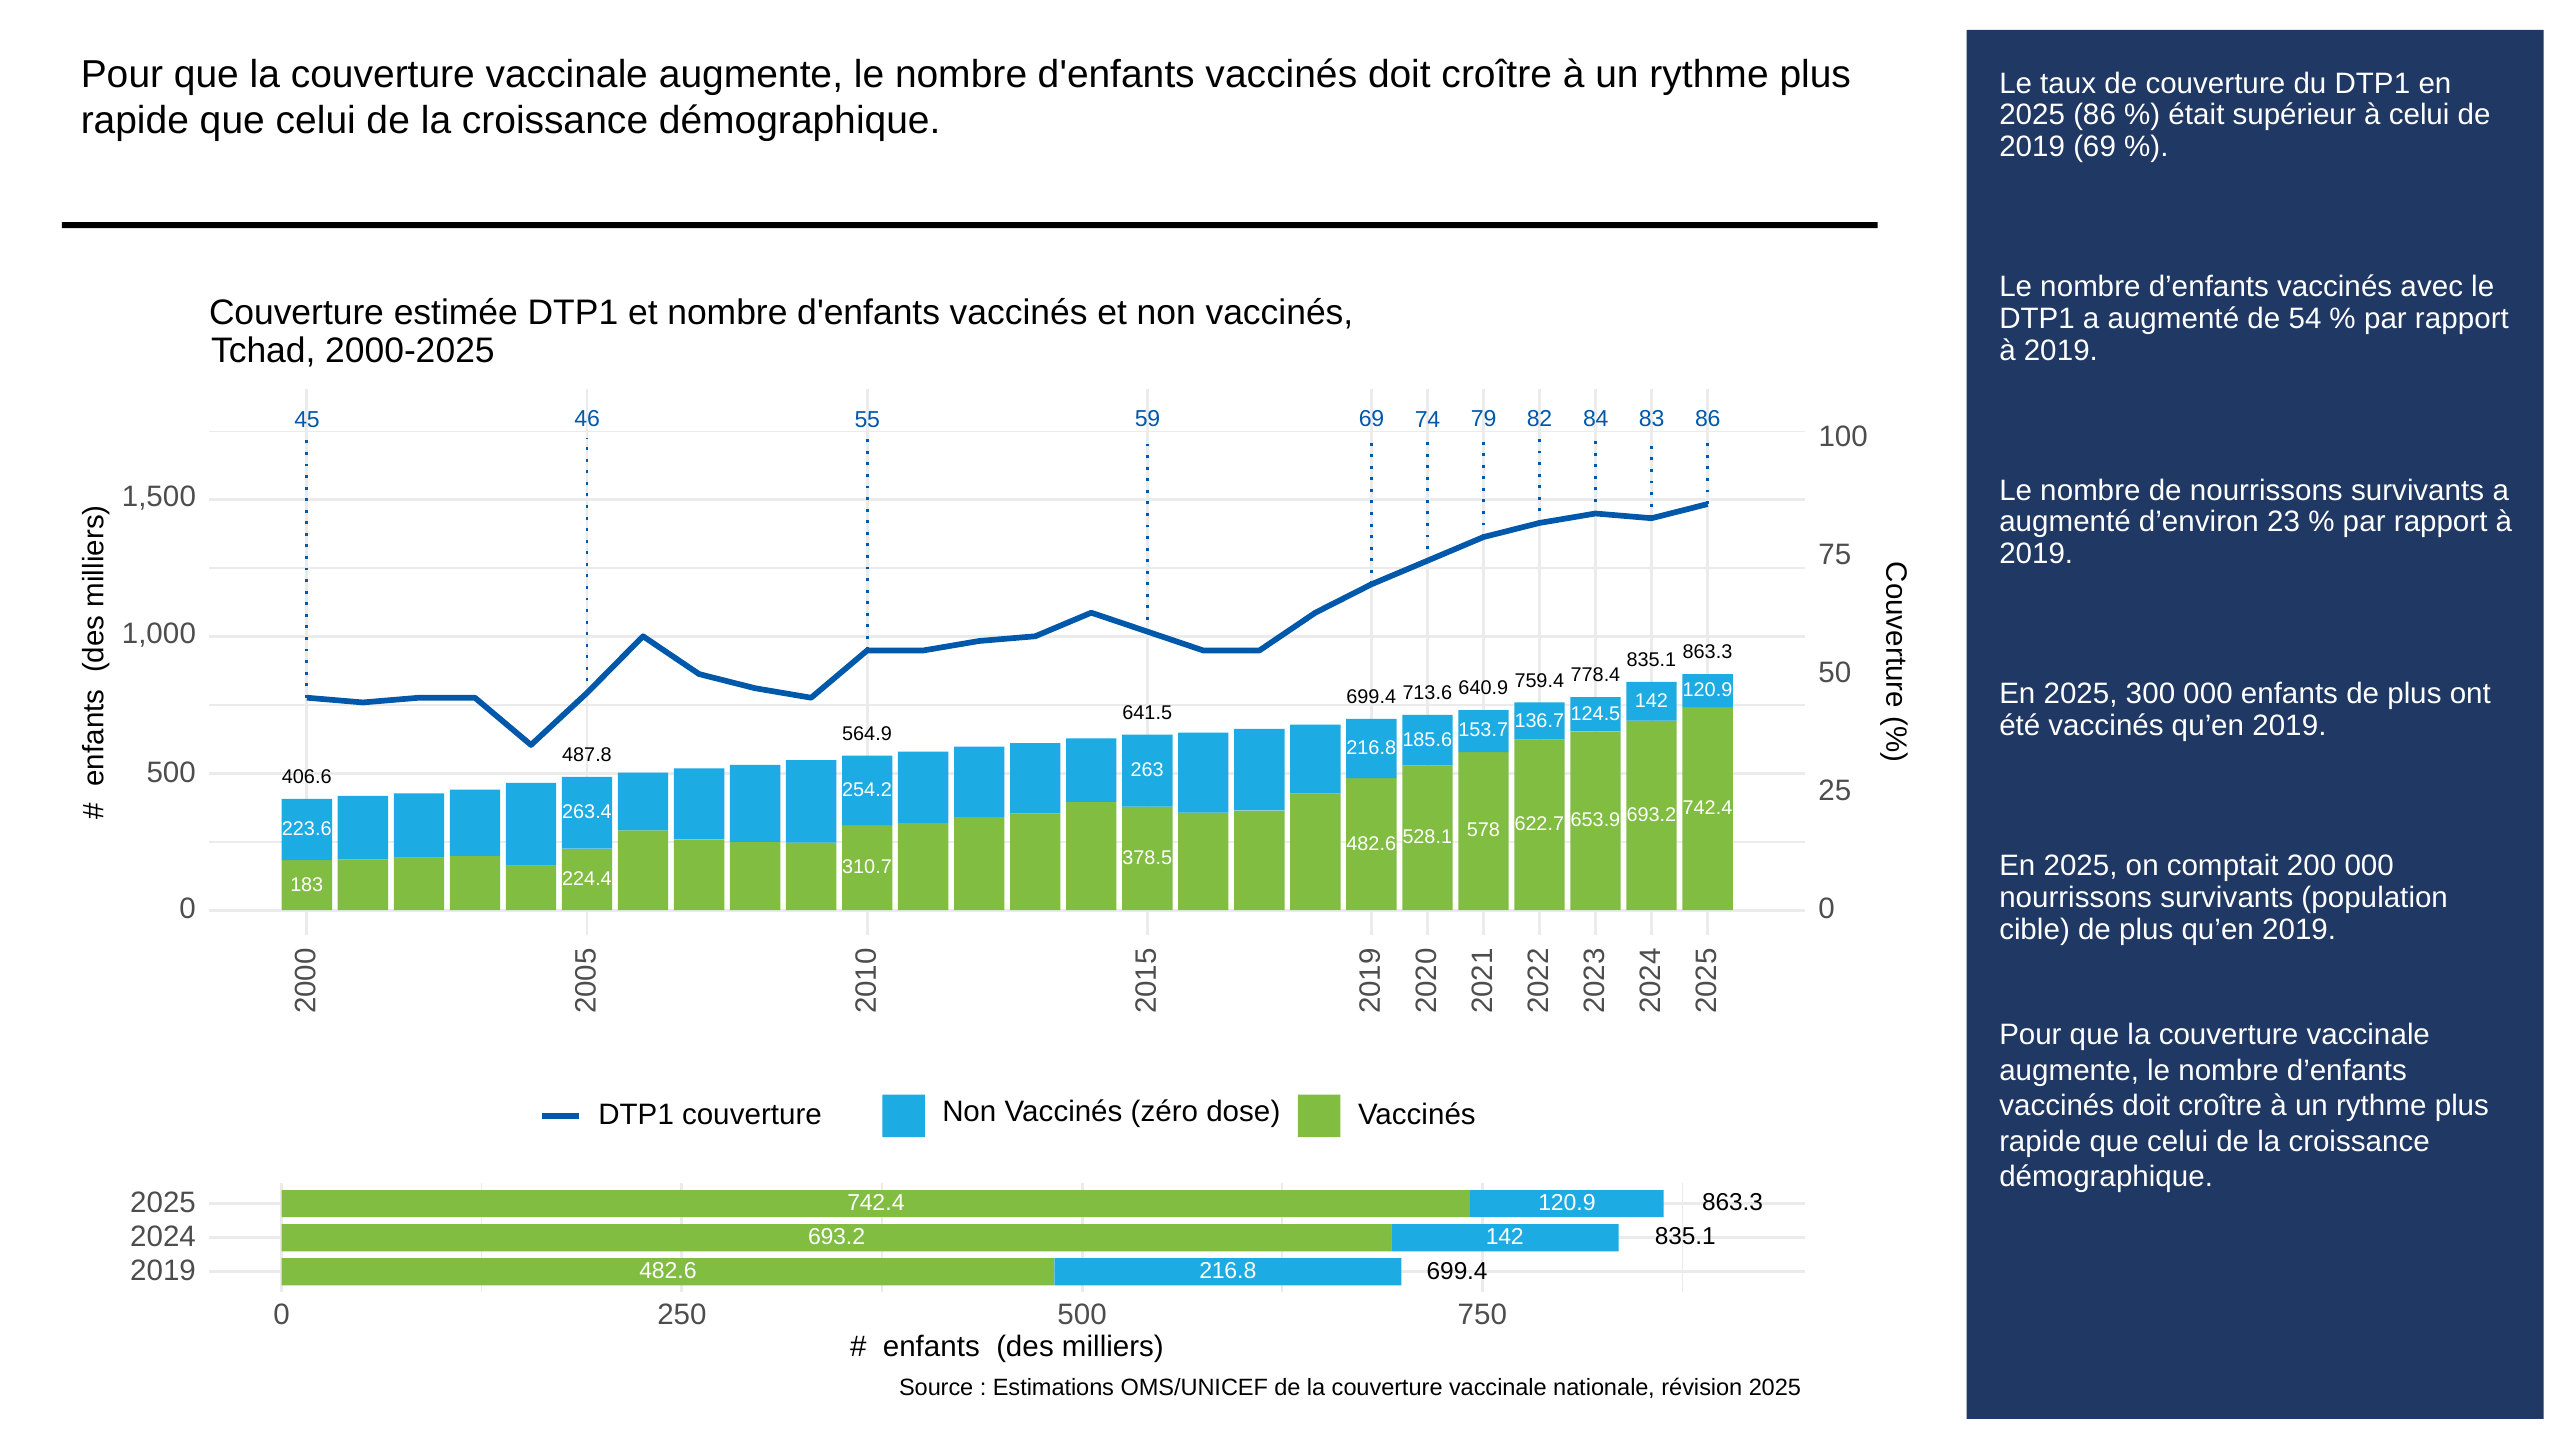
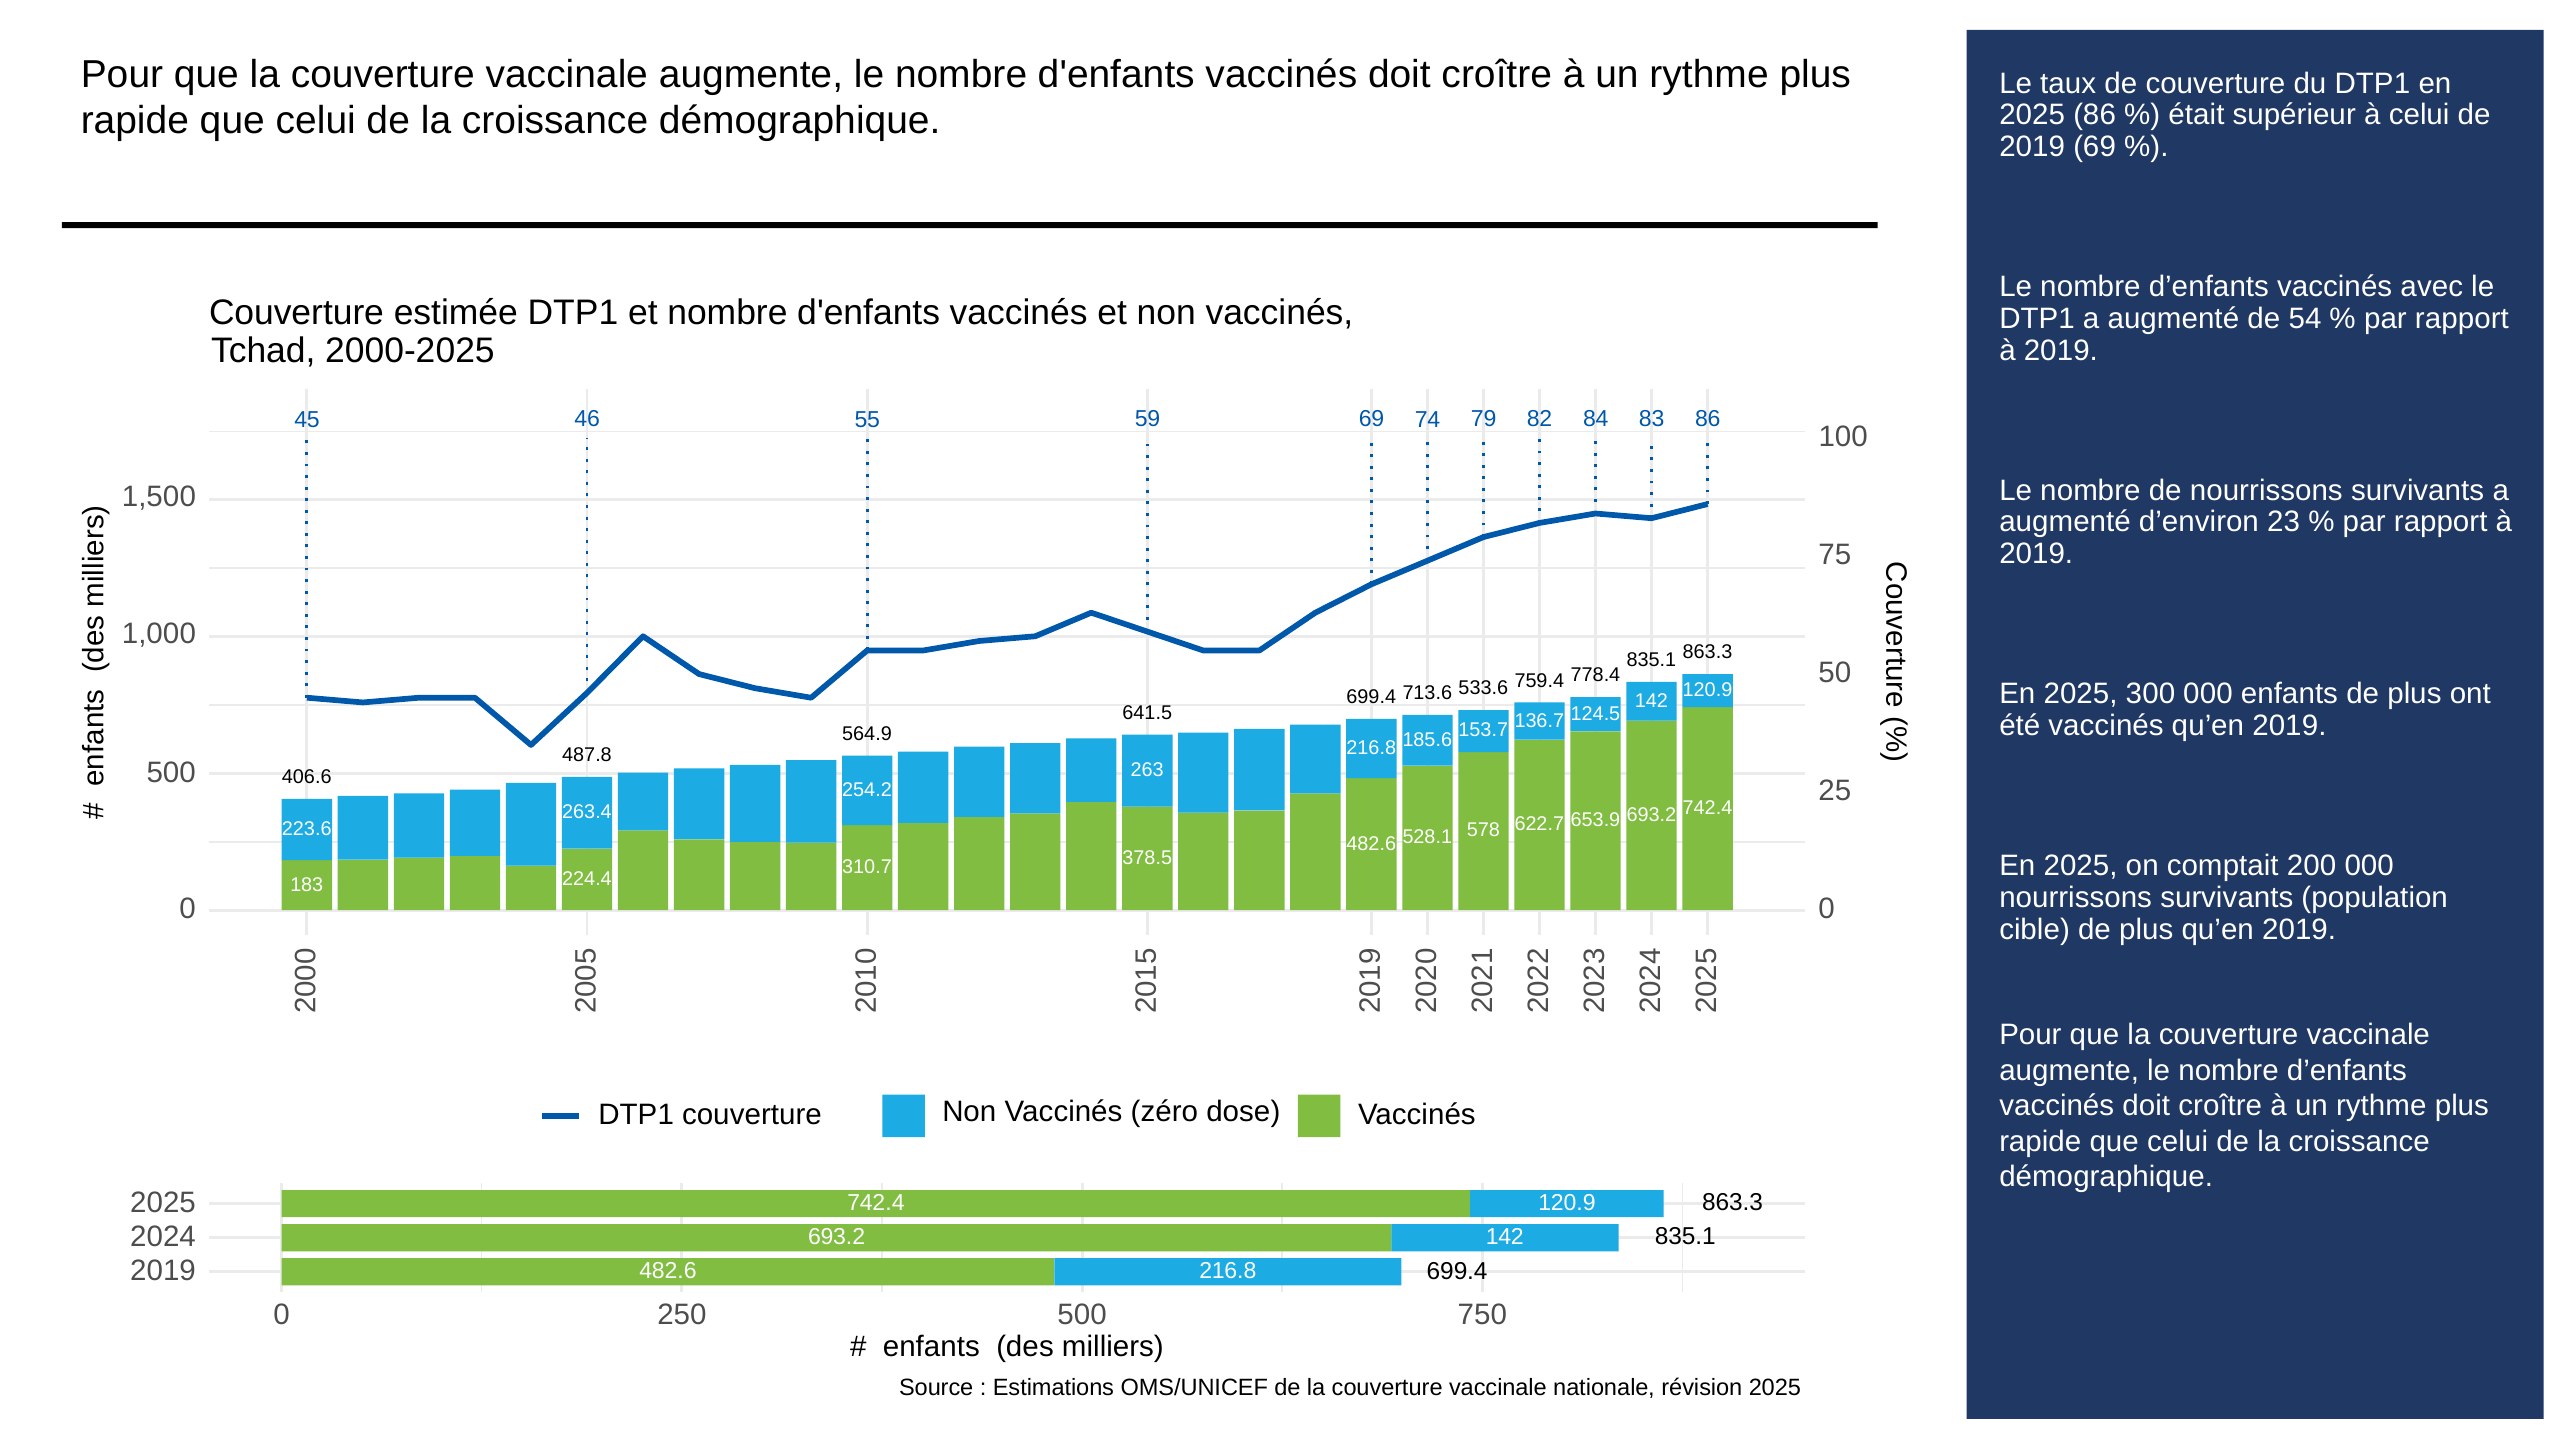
640.9: 640.9 -> 533.6 (1483, 688)
